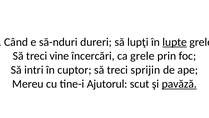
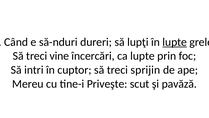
ca grele: grele -> lupte (142, 56)
Ajutorul: Ajutorul -> Priveşte (107, 84)
pavăză underline: present -> none (179, 84)
